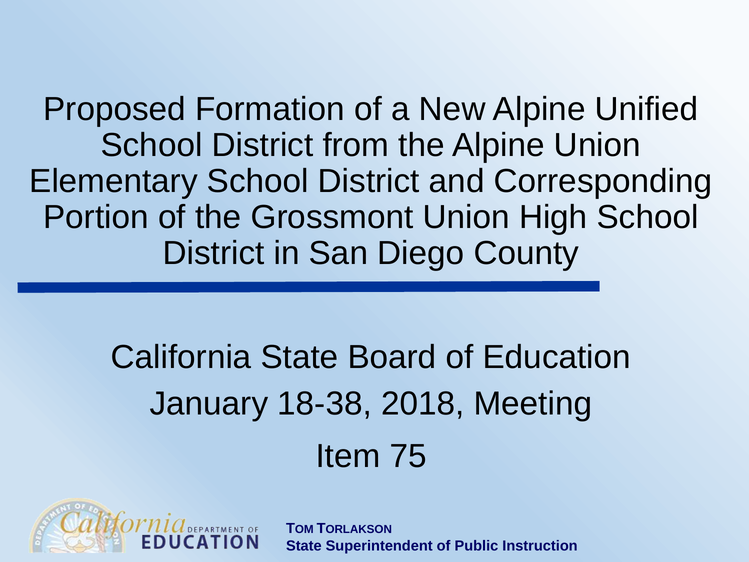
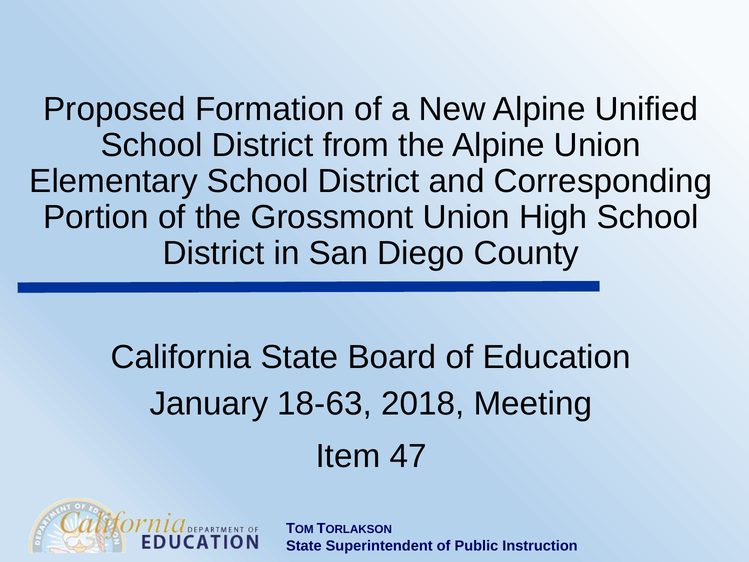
18-38: 18-38 -> 18-63 (325, 403)
75: 75 -> 47 (408, 456)
